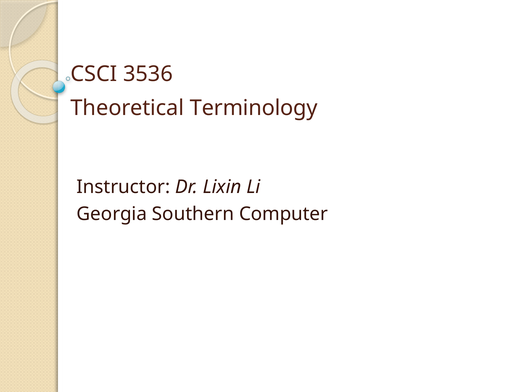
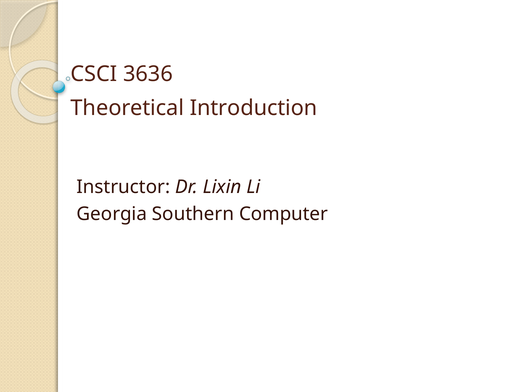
3536: 3536 -> 3636 (148, 74)
Terminology: Terminology -> Introduction (254, 108)
